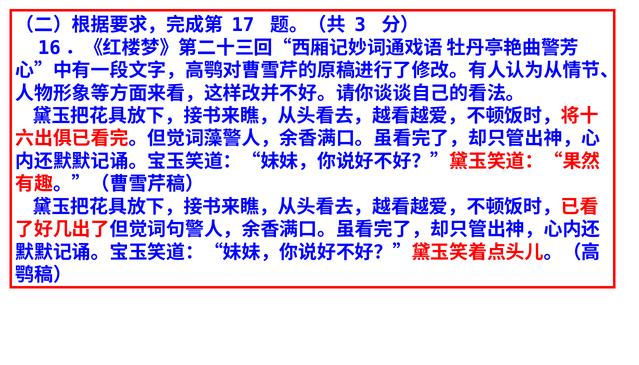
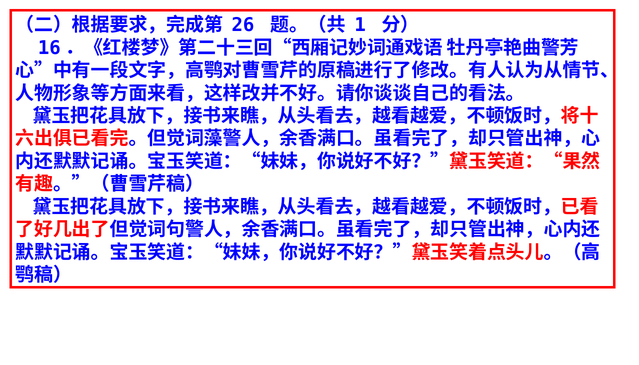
17: 17 -> 26 (243, 25)
3: 3 -> 1 (360, 25)
